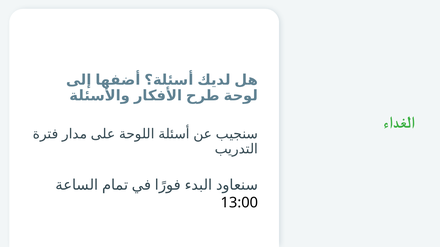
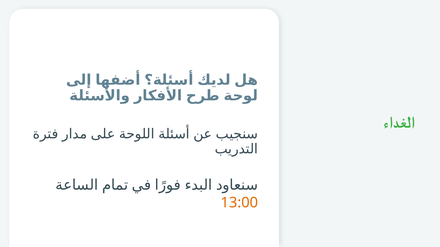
13:00 colour: black -> orange (239, 203)
